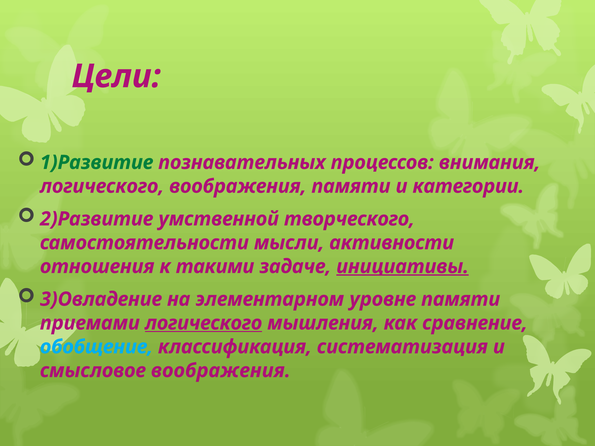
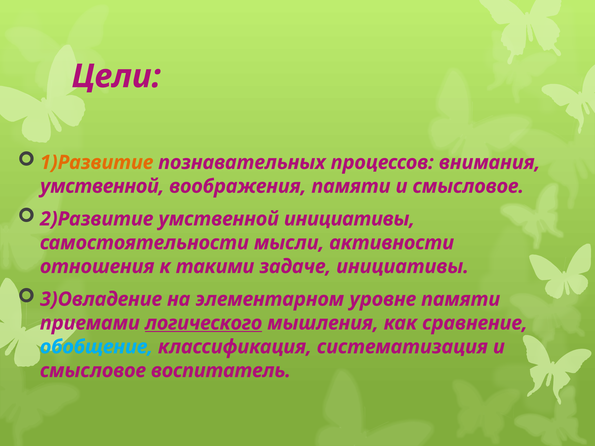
1)Развитие colour: green -> orange (97, 163)
логического: логического -> умственной (102, 186)
памяти и категории: категории -> смысловое (468, 186)
умственной творческого: творческого -> инициативы (349, 219)
инициативы underline: present -> none (403, 267)
смысловое воображения: воображения -> воспитатель (221, 371)
